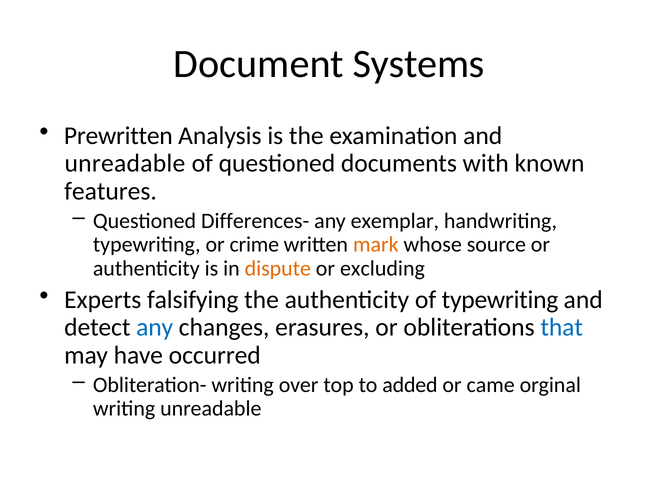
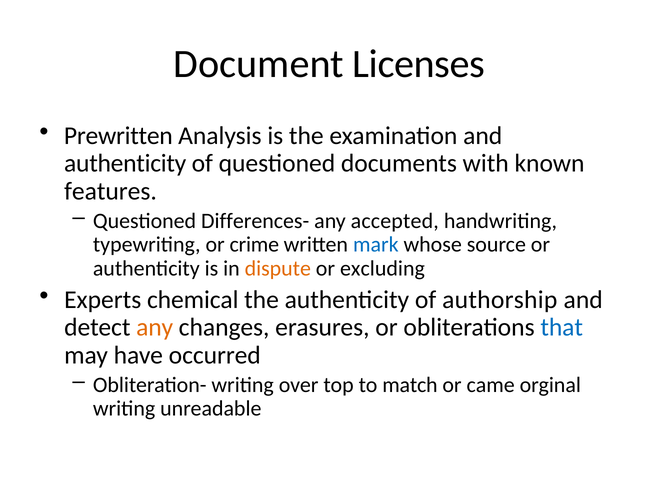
Systems: Systems -> Licenses (419, 64)
unreadable: unreadable -> authenticity (125, 163)
exemplar: exemplar -> accepted (395, 221)
mark colour: orange -> blue (376, 244)
falsifying: falsifying -> chemical (193, 299)
of typewriting: typewriting -> authorship (500, 299)
any colour: blue -> orange (155, 327)
added: added -> match (410, 385)
